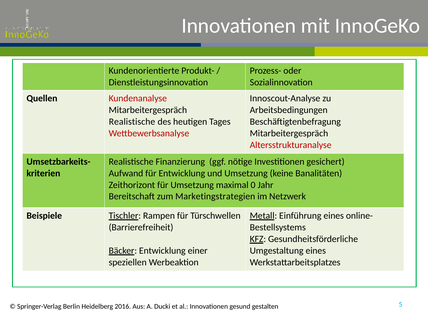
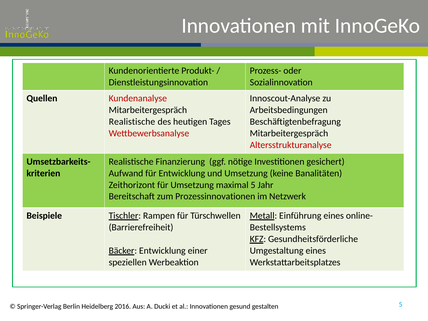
maximal 0: 0 -> 5 (253, 185)
Marketingstrategien: Marketingstrategien -> Prozessinnovationen (215, 197)
